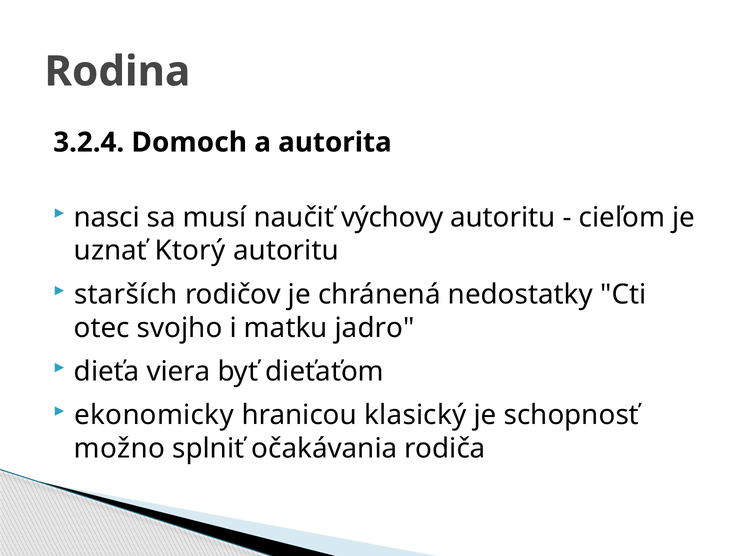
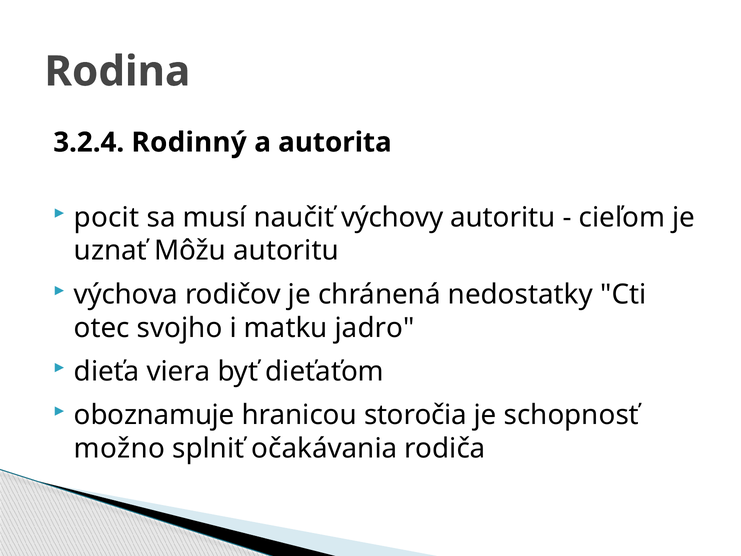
Domoch: Domoch -> Rodinný (189, 142)
nasci: nasci -> pocit (107, 217)
Ktorý: Ktorý -> Môžu (190, 251)
starších: starších -> výchova (126, 294)
ekonomicky: ekonomicky -> oboznamuje (154, 415)
klasický: klasický -> storočia (416, 415)
